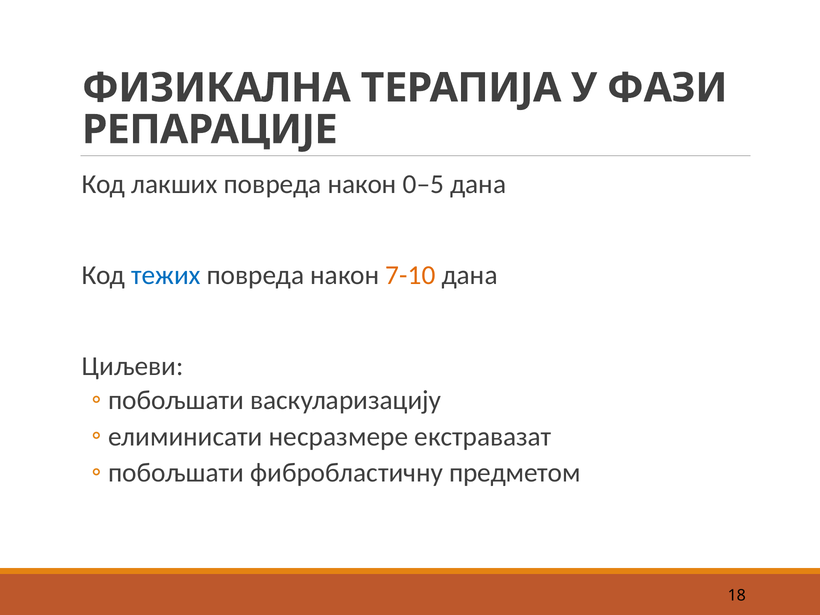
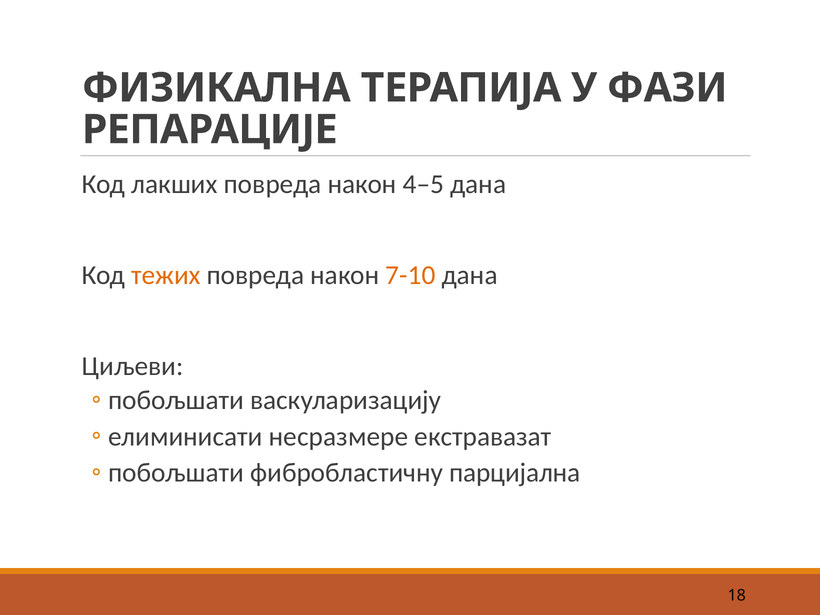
0–5: 0–5 -> 4–5 (423, 184)
тежих colour: blue -> orange (166, 275)
предметом: предметом -> парцијална (515, 473)
